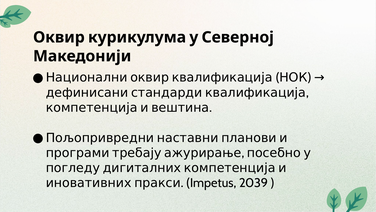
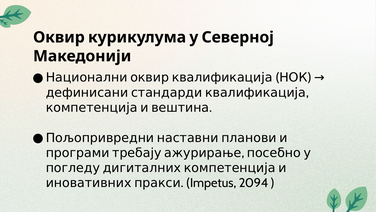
2039: 2039 -> 2094 (253, 183)
